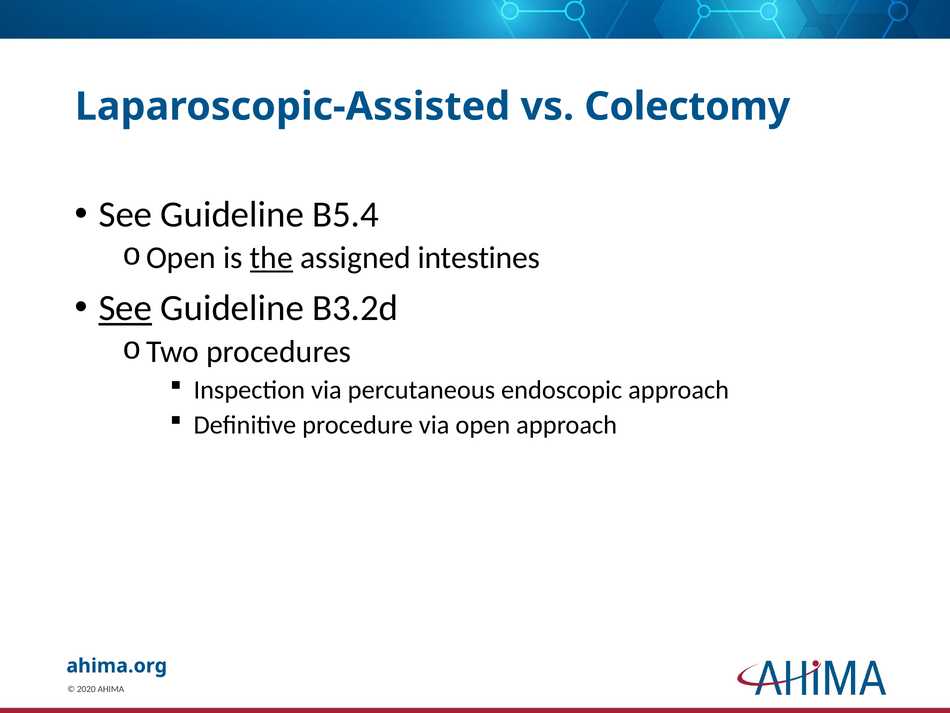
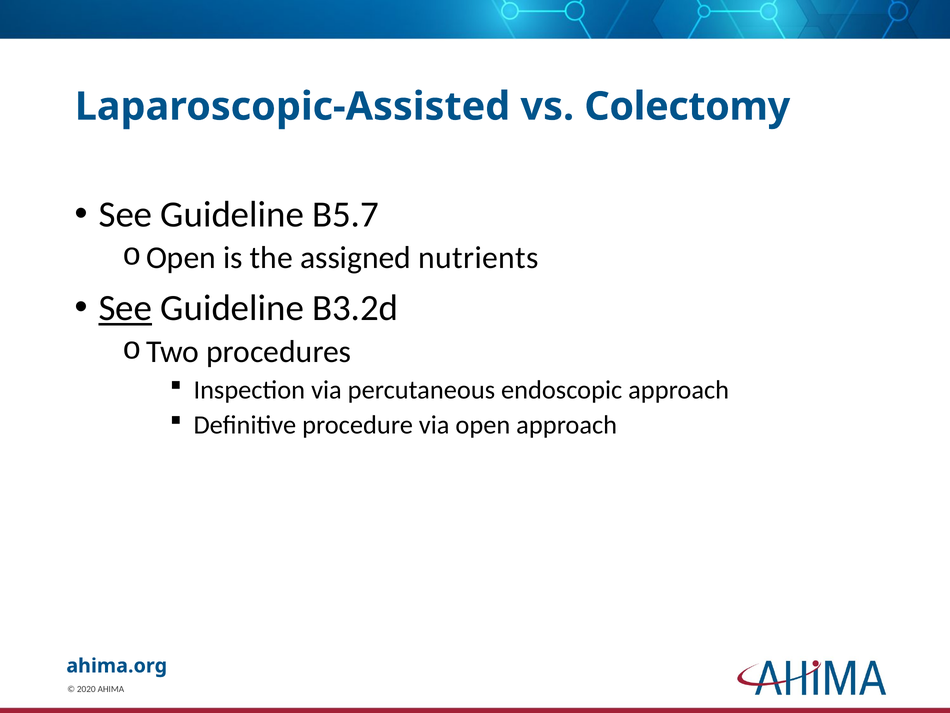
B5.4: B5.4 -> B5.7 (346, 214)
the underline: present -> none (271, 258)
intestines: intestines -> nutrients (478, 258)
